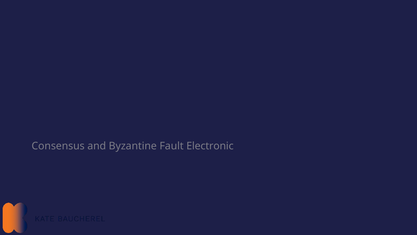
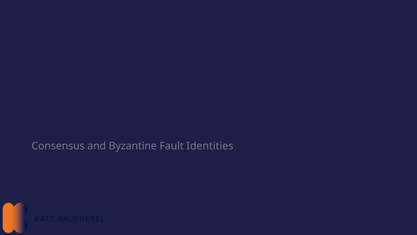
Electronic: Electronic -> Identities (210, 146)
